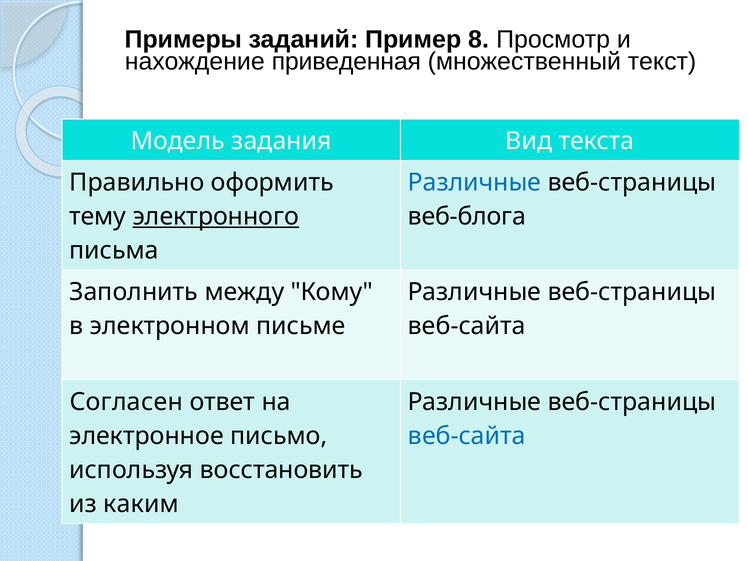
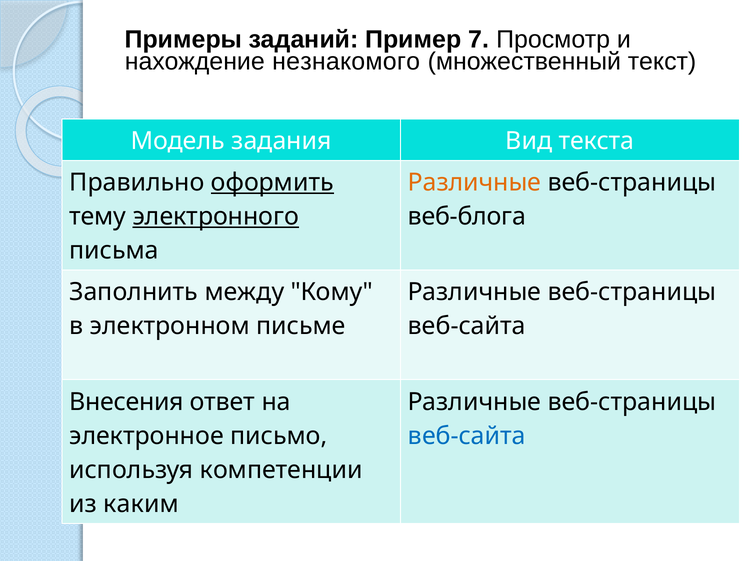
8: 8 -> 7 (479, 40)
приведенная: приведенная -> незнакомого (346, 62)
оформить underline: none -> present (272, 183)
Различные colour: blue -> orange (475, 183)
Согласен: Согласен -> Внесения (126, 402)
восстановить: восстановить -> компетенции (281, 470)
